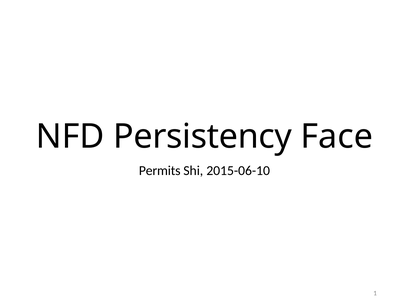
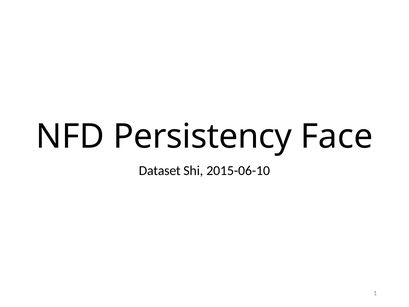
Permits: Permits -> Dataset (160, 170)
